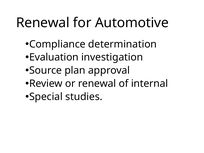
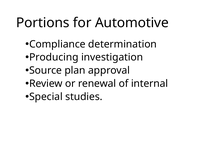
Renewal: Renewal -> Portions (43, 23)
Evaluation: Evaluation -> Producing (54, 57)
